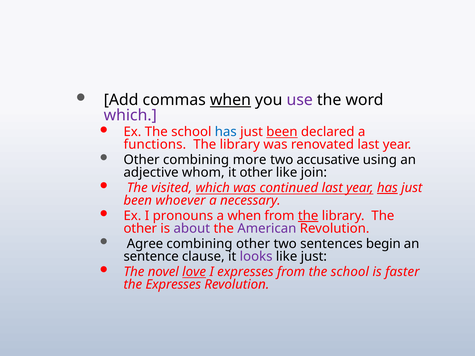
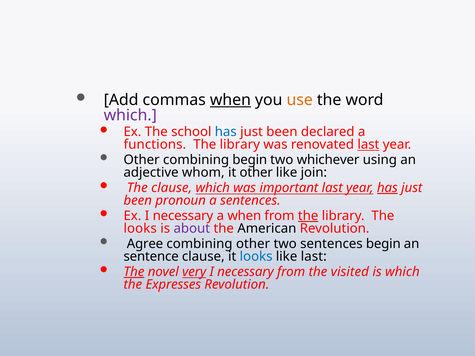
use colour: purple -> orange (300, 100)
been underline: present -> none (282, 132)
last underline: none -> present (368, 145)
combining more: more -> begin (250, 160)
accusative: accusative -> whichever (328, 160)
The visited: visited -> clause (172, 188)
continued: continued -> important (289, 188)
whoever: whoever -> pronoun (181, 201)
a necessary: necessary -> sentences (250, 201)
Ex I pronouns: pronouns -> necessary (183, 216)
other: other -> looks (140, 229)
American colour: purple -> black (267, 229)
looks colour: purple -> blue (256, 257)
like just: just -> last (314, 257)
The underline: none -> present (134, 272)
love: love -> very (194, 272)
expresses: expresses -> necessary (245, 272)
from the school: school -> visited (350, 272)
is faster: faster -> which (402, 272)
